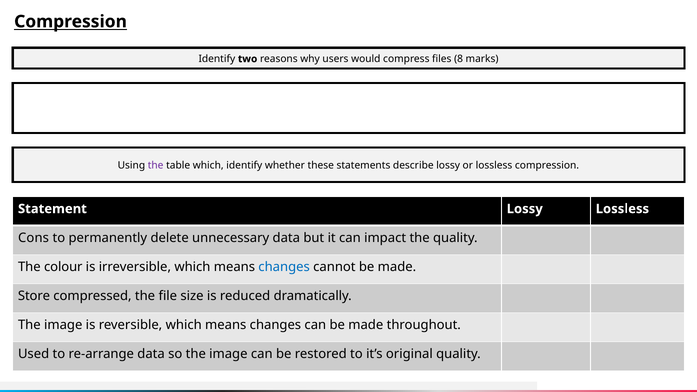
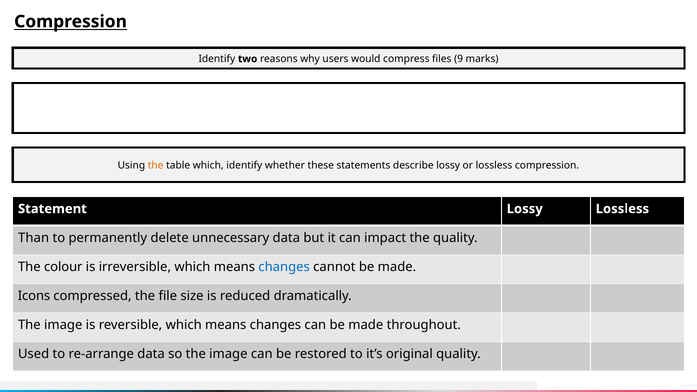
8: 8 -> 9 (459, 59)
the colour: purple -> orange (156, 166)
Cons: Cons -> Than (34, 238)
Store: Store -> Icons (34, 296)
